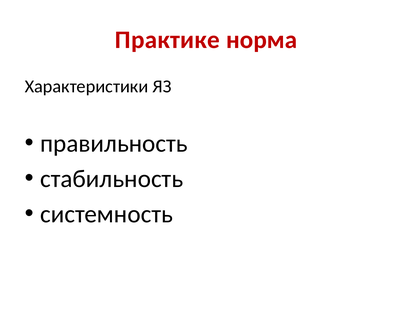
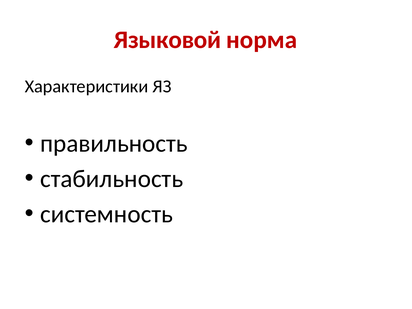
Практике: Практике -> Языковой (168, 40)
